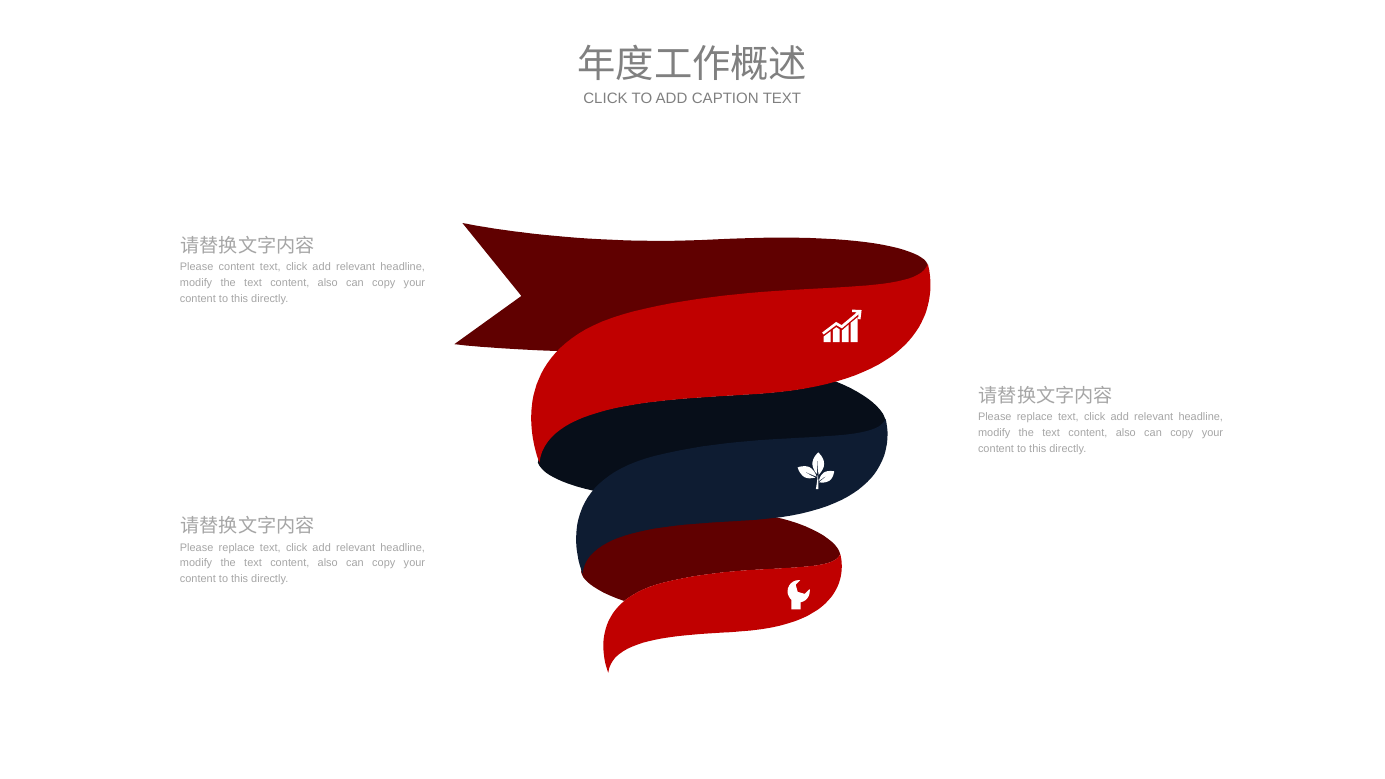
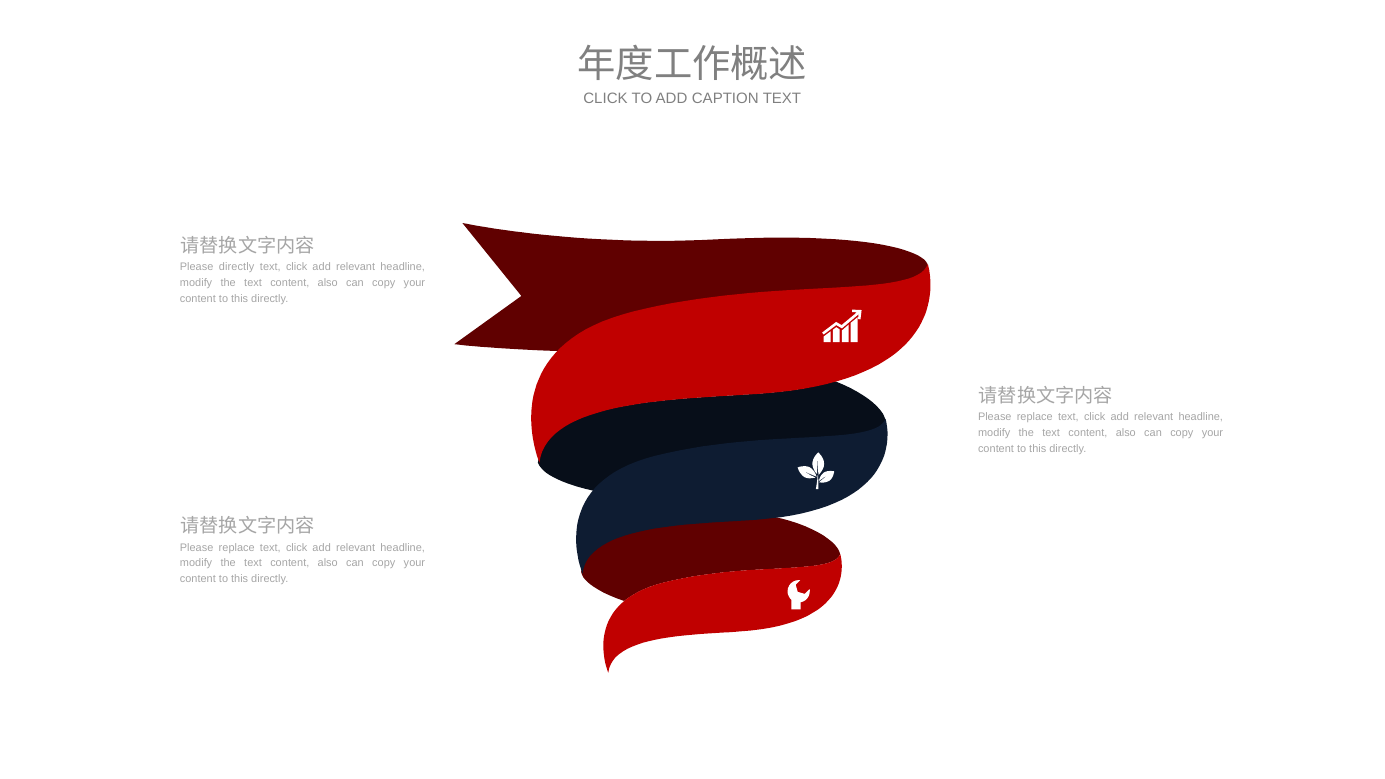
Please content: content -> directly (237, 267)
